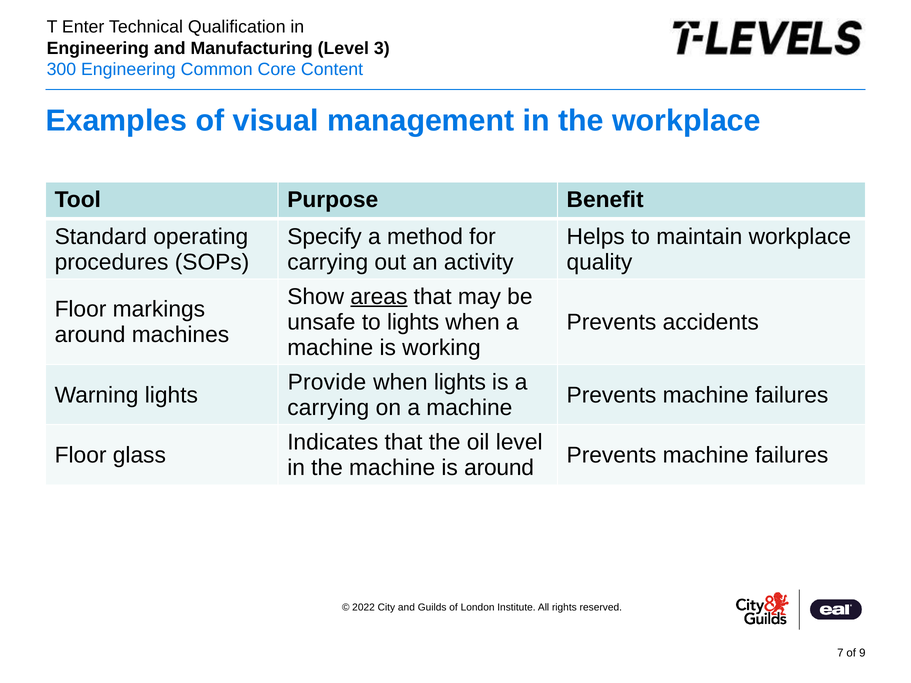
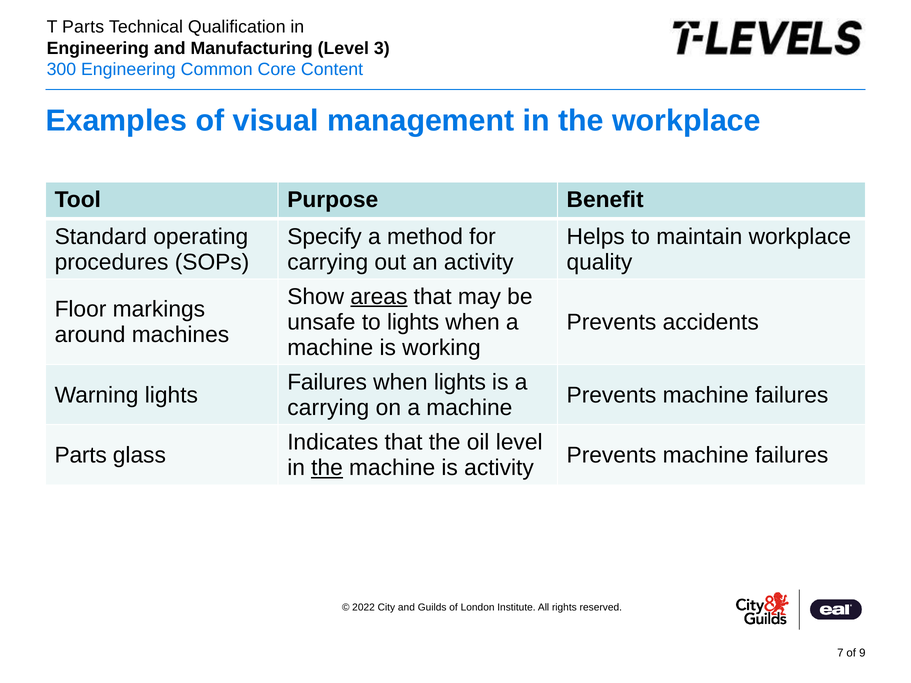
Enter: Enter -> Parts (83, 27)
Provide: Provide -> Failures (327, 382)
Floor: Floor -> Parts (81, 455)
the underline: none -> present (327, 468)
is around: around -> activity (499, 468)
